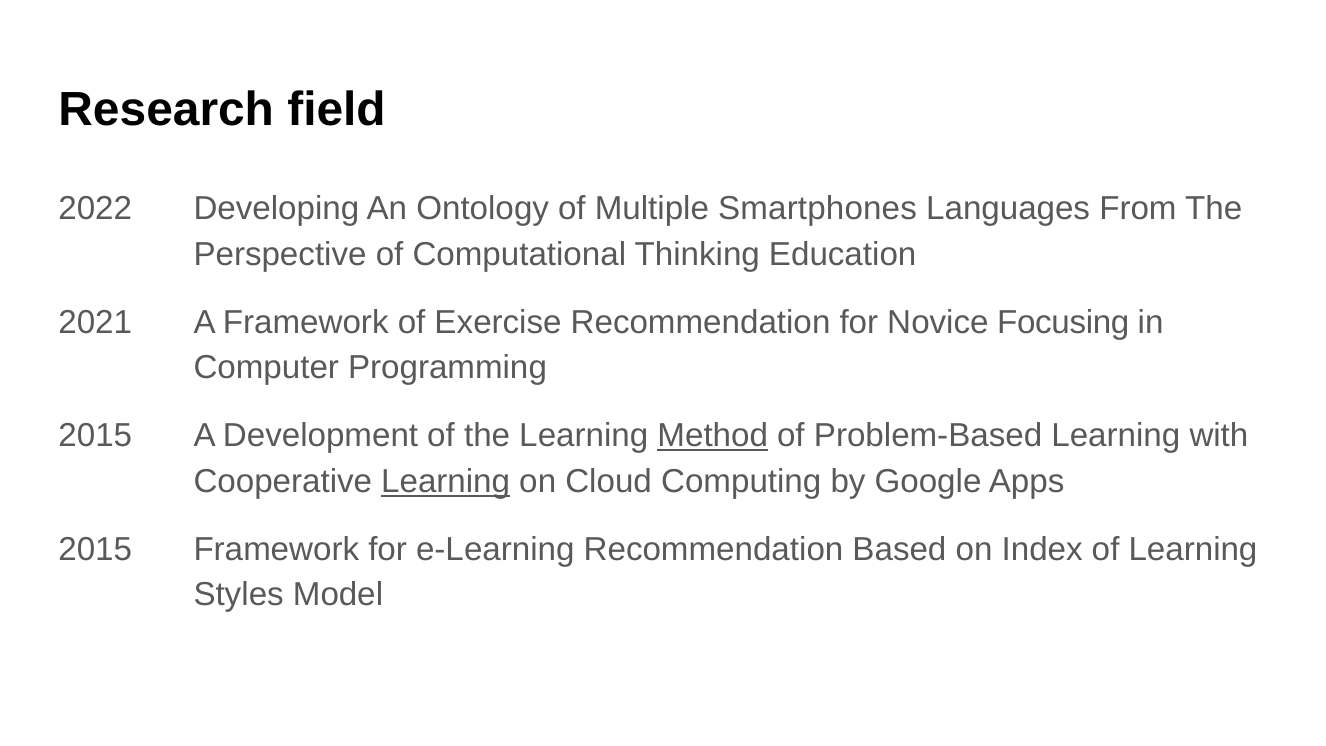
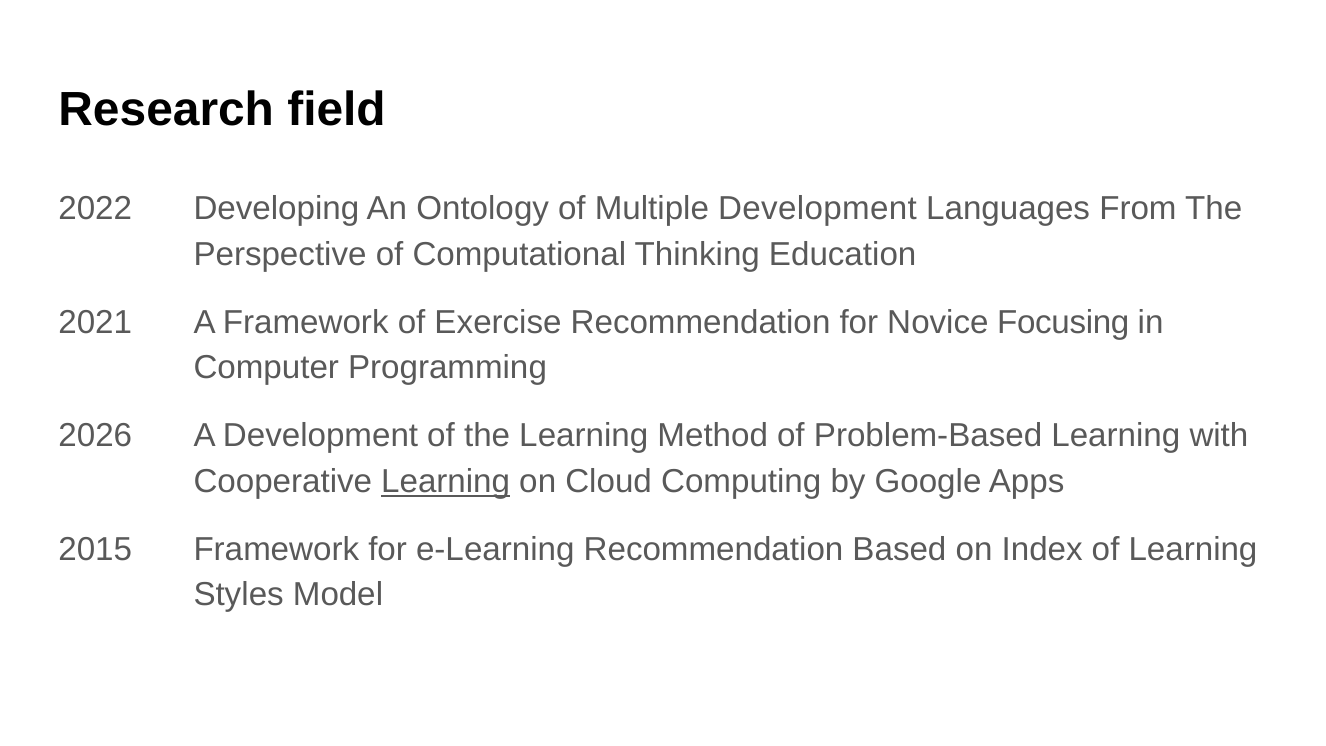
Multiple Smartphones: Smartphones -> Development (817, 209)
2015: 2015 -> 2026 (95, 436)
Method underline: present -> none (713, 436)
